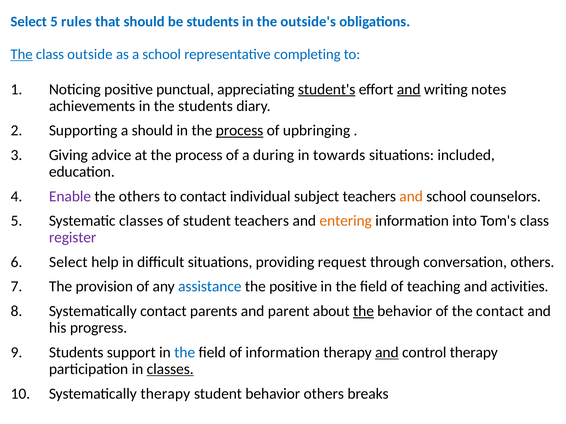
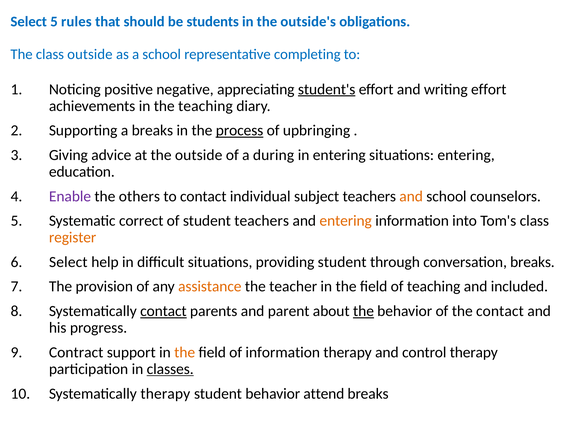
The underline: present -> none (22, 54)
punctual: punctual -> negative (185, 89)
and underline: present -> none (409, 89)
writing notes: notes -> effort (489, 89)
the students: students -> teaching (205, 106)
a should: should -> breaks (152, 131)
at the process: process -> outside (199, 155)
in towards: towards -> entering (339, 155)
situations included: included -> entering (466, 155)
Systematic classes: classes -> correct (141, 221)
register colour: purple -> orange (73, 238)
providing request: request -> student (342, 262)
conversation others: others -> breaks (532, 262)
assistance colour: blue -> orange (210, 287)
the positive: positive -> teacher (293, 287)
activities: activities -> included (519, 287)
contact underline: none -> present (163, 311)
Students: Students -> Contract (76, 353)
the colour: blue -> orange (185, 353)
and underline: present -> none (387, 353)
behavior others: others -> attend (324, 394)
